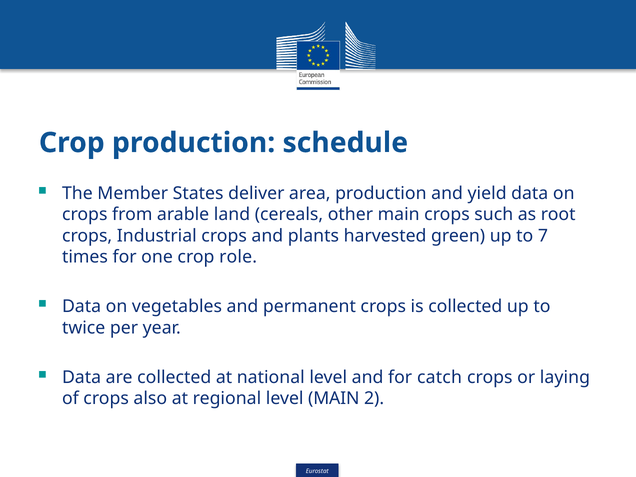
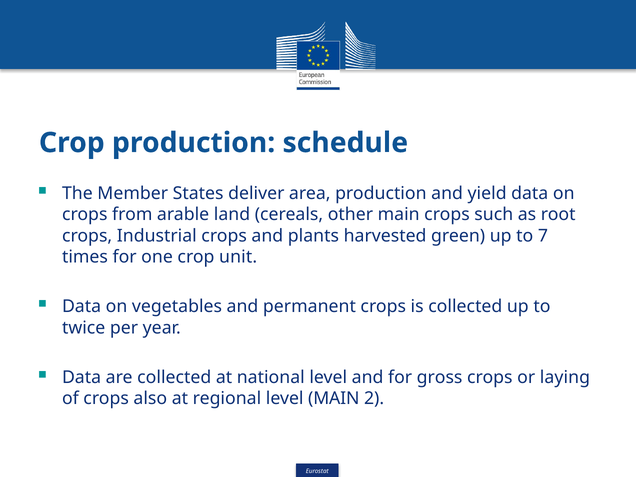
role: role -> unit (238, 257)
catch: catch -> gross (440, 377)
